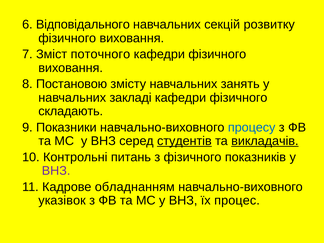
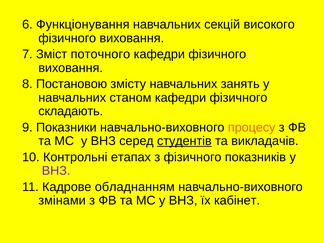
Відповідального: Відповідального -> Функціонування (83, 25)
розвитку: розвитку -> високого (269, 25)
закладі: закладі -> станом (130, 98)
процесу colour: blue -> orange (252, 127)
викладачів underline: present -> none (265, 141)
питань: питань -> етапах (131, 157)
указівок: указівок -> змінами (62, 201)
процес: процес -> кабінет (237, 201)
